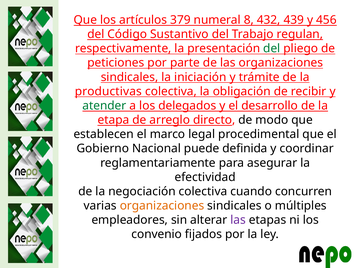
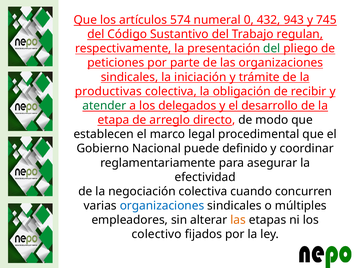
379: 379 -> 574 (180, 20)
8: 8 -> 0 (249, 20)
439: 439 -> 943 (294, 20)
456: 456 -> 745 (326, 20)
definida: definida -> definido (245, 148)
organizaciones colour: orange -> blue (162, 206)
las colour: purple -> orange (238, 220)
convenio: convenio -> colectivo (157, 234)
